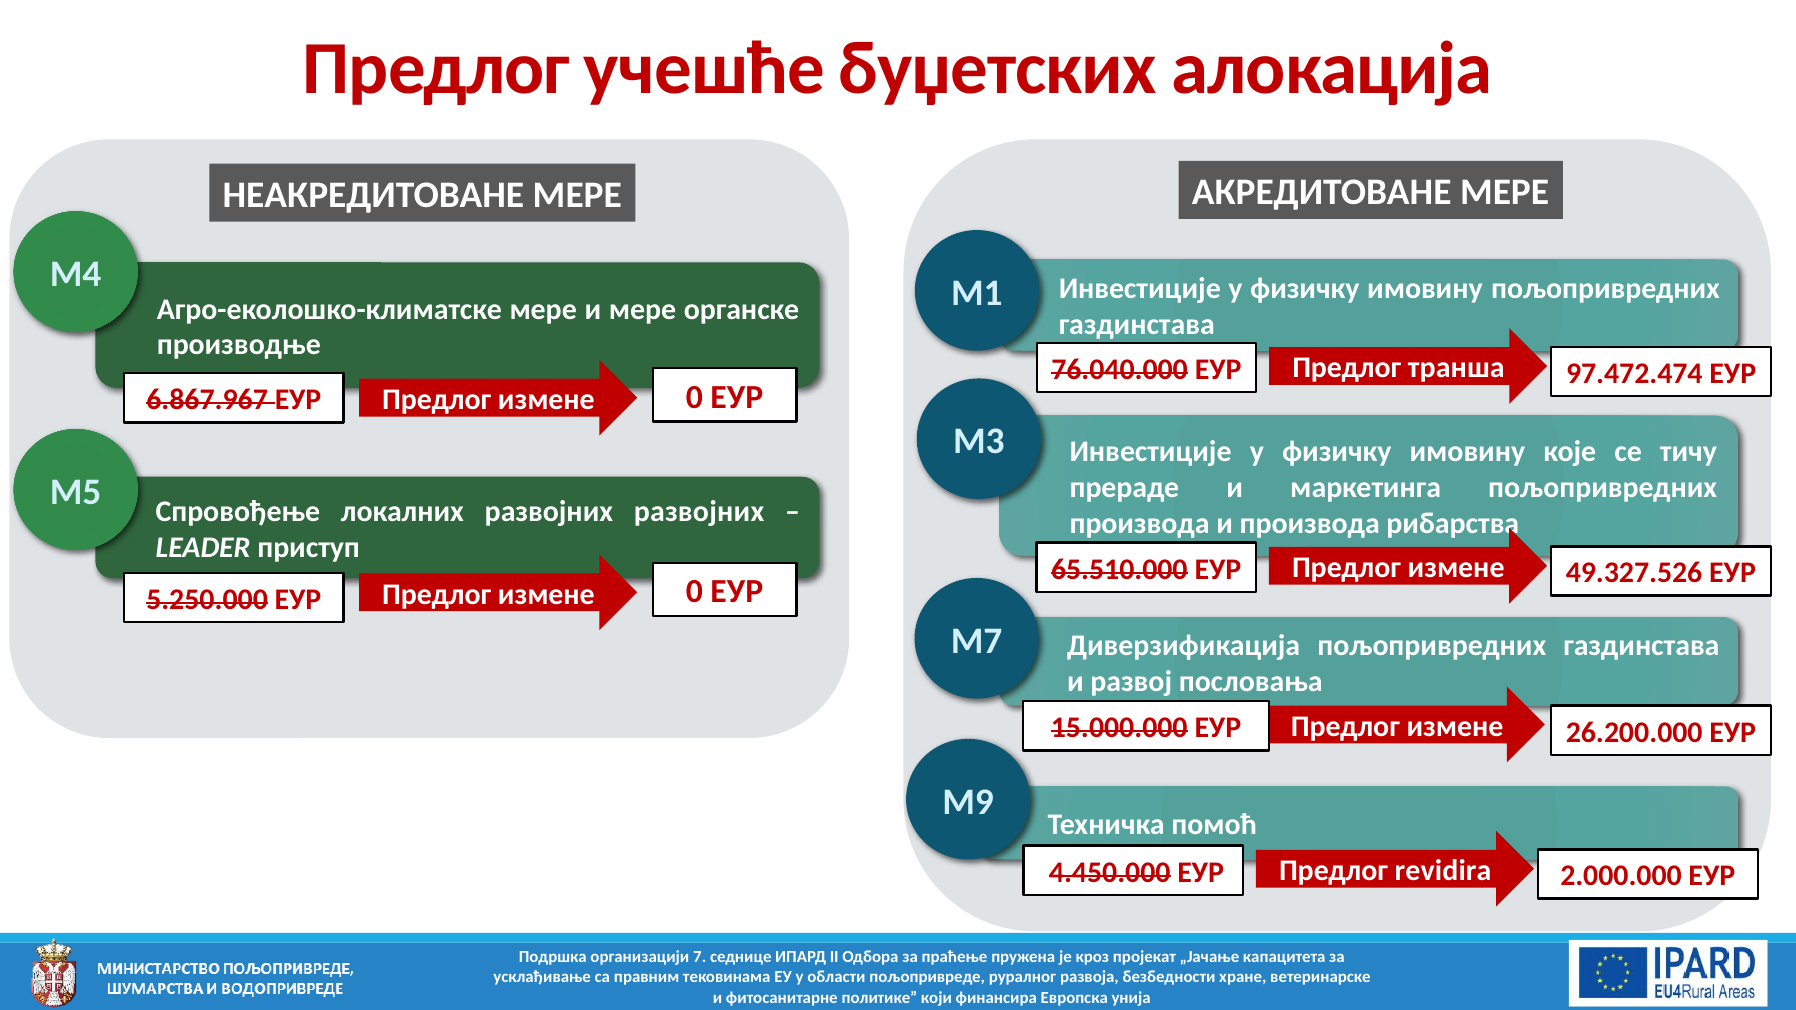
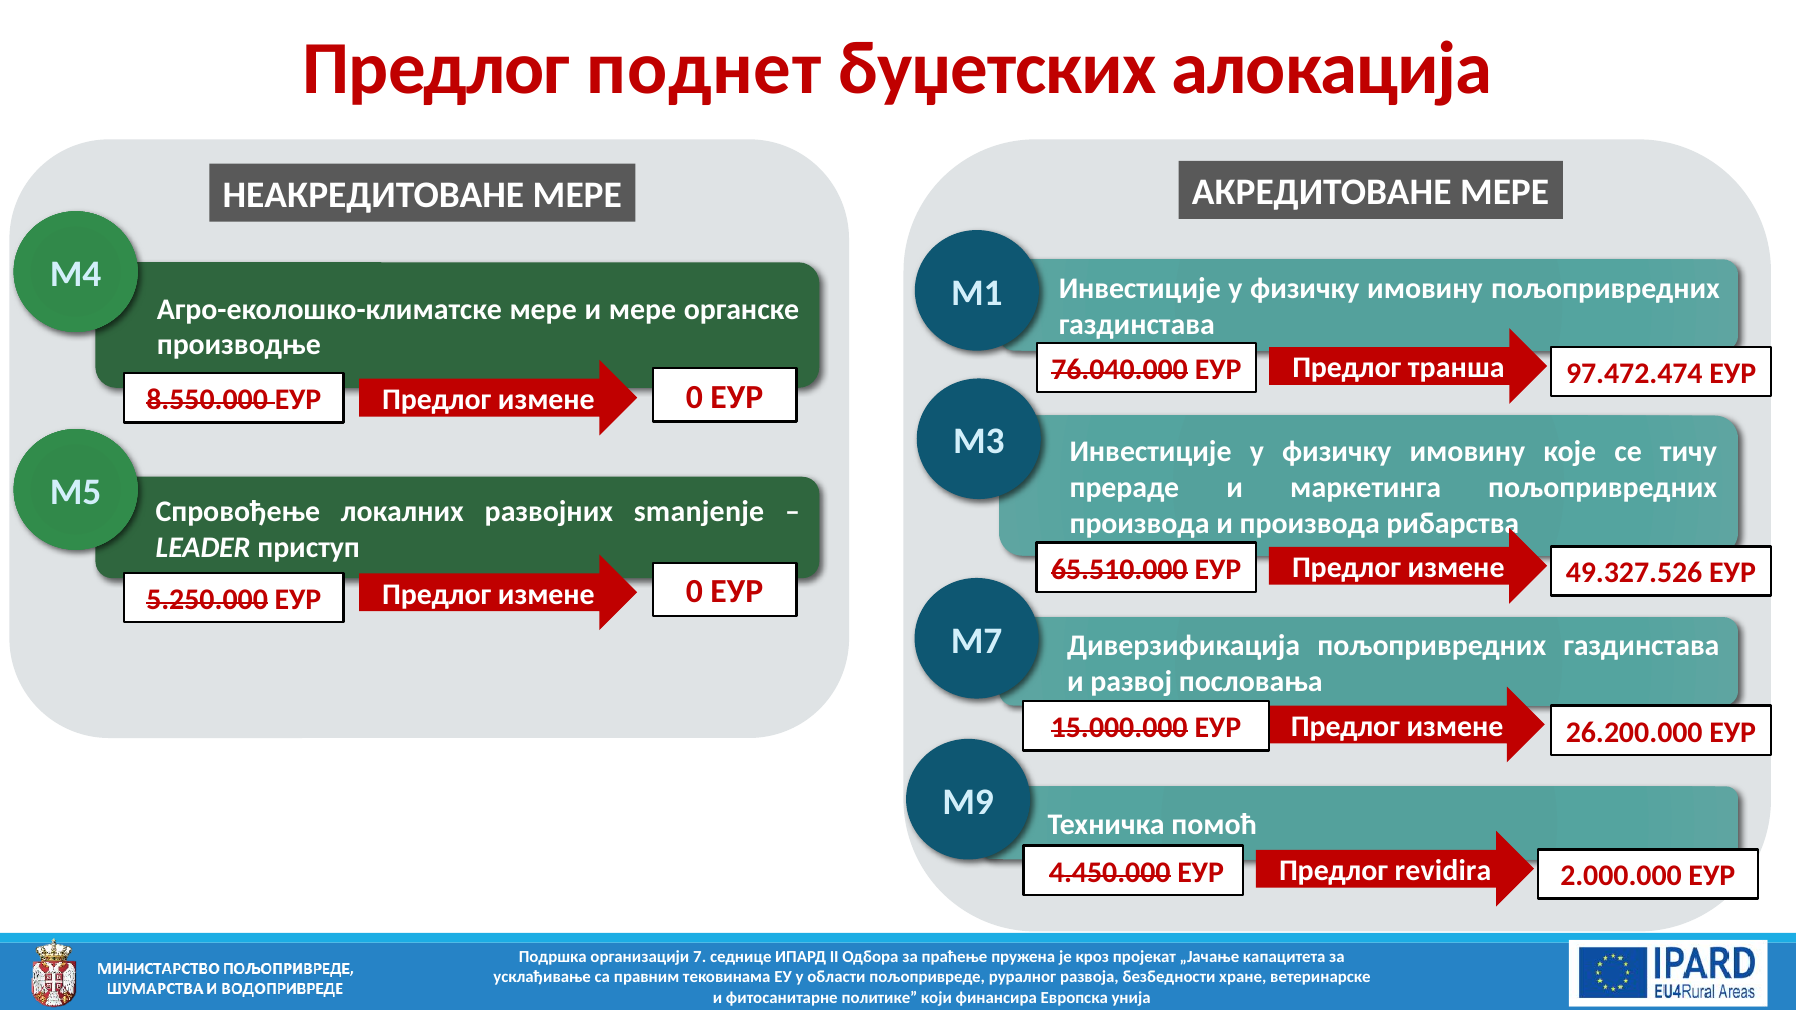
учешће: учешће -> поднет (704, 69)
6.867.967: 6.867.967 -> 8.550.000 (207, 400)
развојних развојних: развојних -> smanjenje (699, 512)
